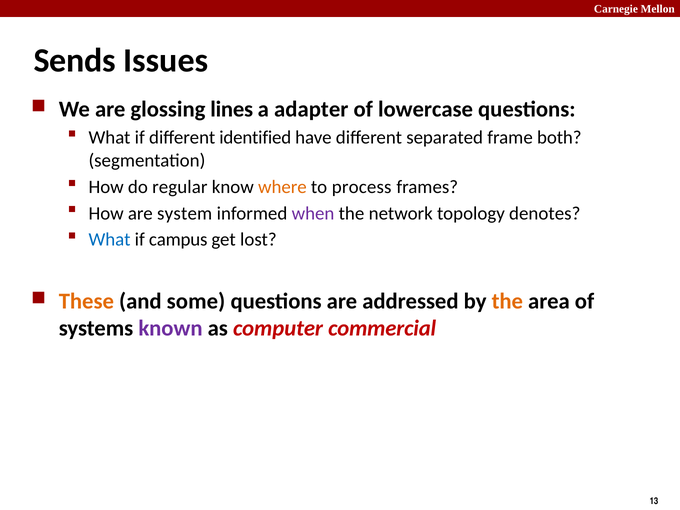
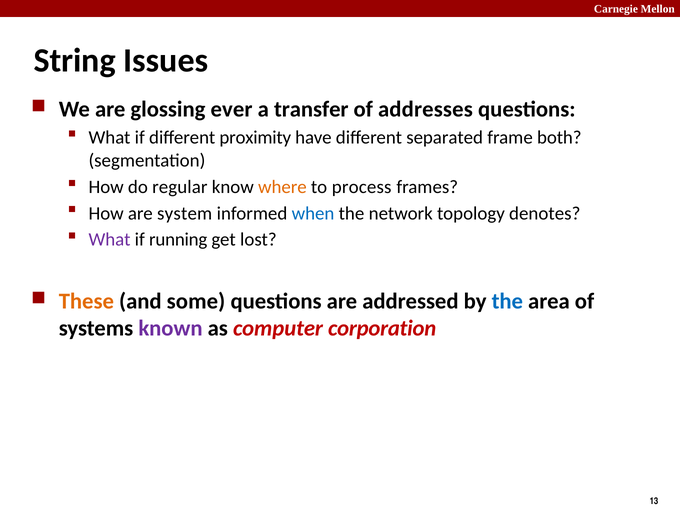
Sends: Sends -> String (75, 60)
lines: lines -> ever (232, 109)
adapter: adapter -> transfer (311, 109)
lowercase: lowercase -> addresses (425, 109)
identified: identified -> proximity (255, 138)
when colour: purple -> blue (313, 213)
What colour: blue -> purple (109, 240)
campus: campus -> running (178, 240)
the colour: orange -> blue (507, 301)
commercial: commercial -> corporation (382, 328)
